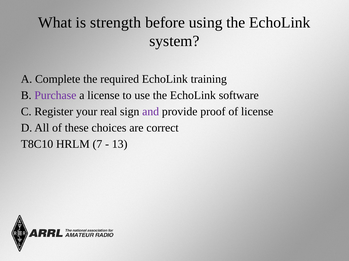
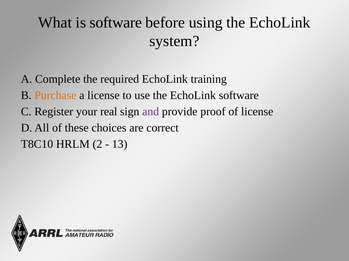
is strength: strength -> software (116, 23)
Purchase colour: purple -> orange (55, 96)
7: 7 -> 2 (97, 144)
